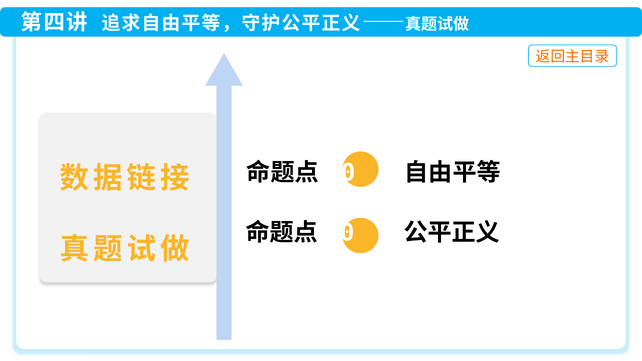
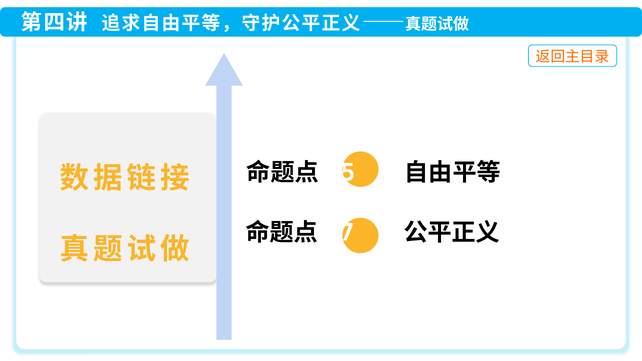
0: 0 -> 5 (348, 173)
0: 0 -> 7 (347, 233)
